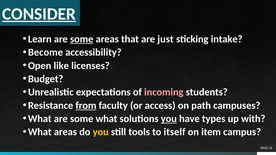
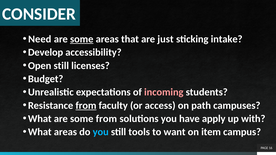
CONSIDER underline: present -> none (39, 14)
Learn: Learn -> Need (40, 39)
Become: Become -> Develop (46, 52)
Open like: like -> still (61, 66)
some what: what -> from (106, 119)
you underline: present -> none (169, 119)
types: types -> apply (214, 119)
you colour: yellow -> light blue (101, 132)
itself: itself -> want (175, 132)
